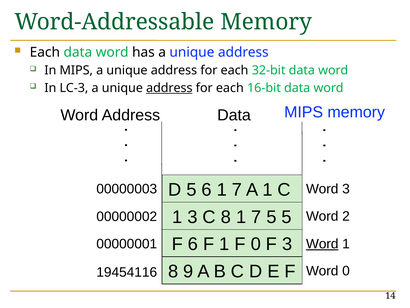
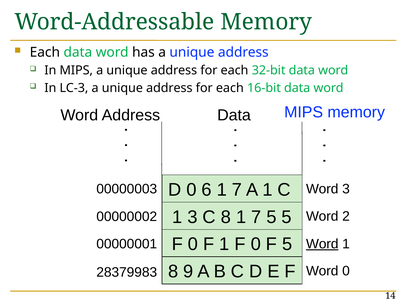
address underline: present -> none (169, 88)
D 5: 5 -> 0 (191, 190)
6: 6 -> 0 (193, 244)
F 3: 3 -> 5 (287, 244)
19454116: 19454116 -> 28379983 (127, 272)
